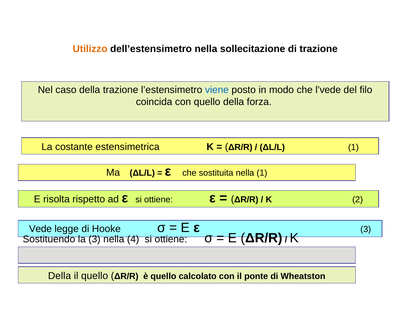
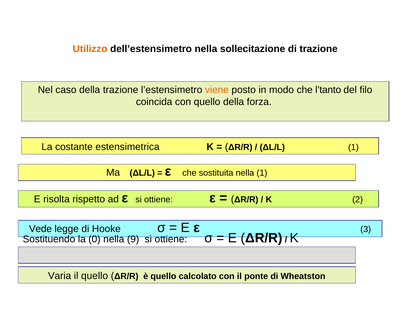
viene colour: blue -> orange (217, 90)
l’vede: l’vede -> l’tanto (328, 90)
la 3: 3 -> 0 (94, 239)
4: 4 -> 9 (133, 239)
Della: Della -> Varia (60, 276)
